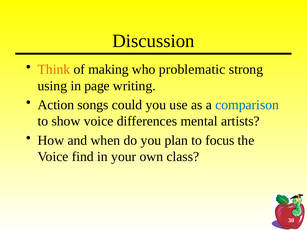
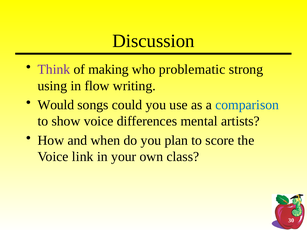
Think colour: orange -> purple (54, 70)
page: page -> flow (97, 86)
Action: Action -> Would (56, 105)
focus: focus -> score (220, 140)
find: find -> link (83, 157)
